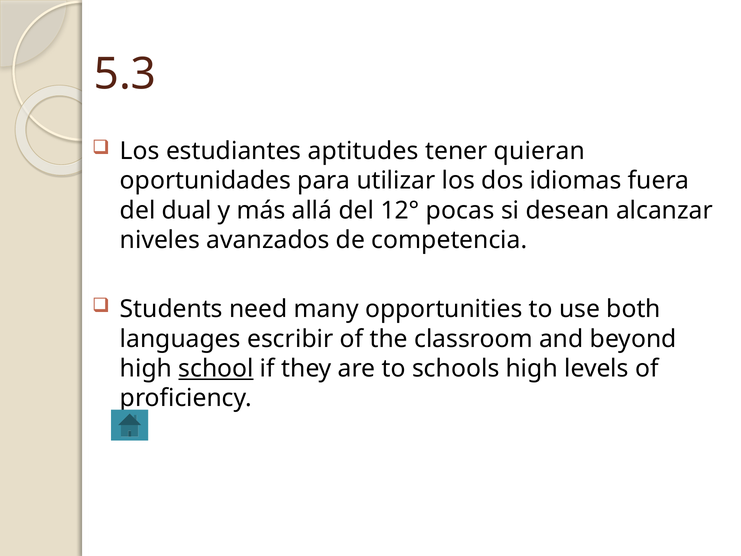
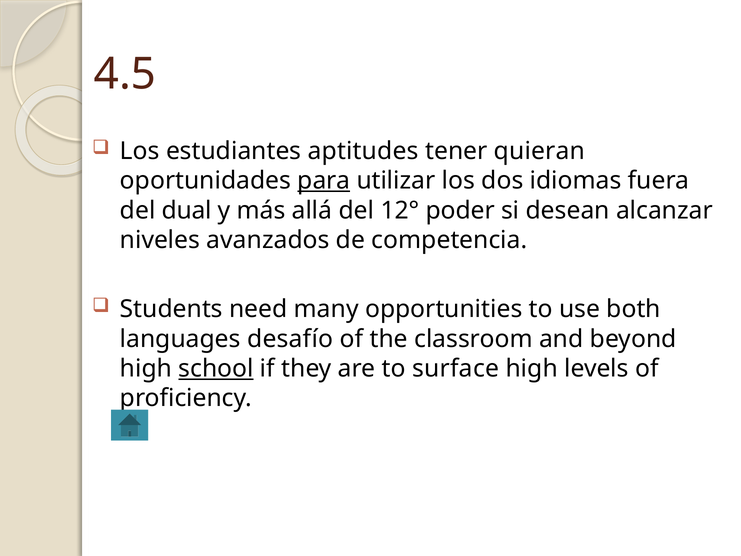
5.3: 5.3 -> 4.5 (125, 74)
para underline: none -> present (324, 181)
pocas: pocas -> poder (460, 210)
escribir: escribir -> desafío (290, 339)
schools: schools -> surface (456, 368)
